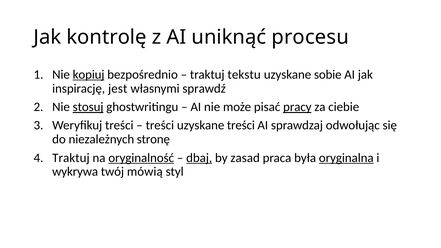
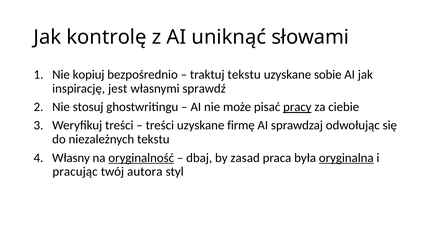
procesu: procesu -> słowami (310, 37)
kopiuj underline: present -> none (89, 75)
stosuj underline: present -> none (88, 107)
uzyskane treści: treści -> firmę (241, 125)
niezależnych stronę: stronę -> tekstu (153, 139)
Traktuj: Traktuj -> Własny (71, 158)
dbaj underline: present -> none (199, 158)
wykrywa: wykrywa -> pracując (75, 172)
mówią: mówią -> autora (145, 172)
